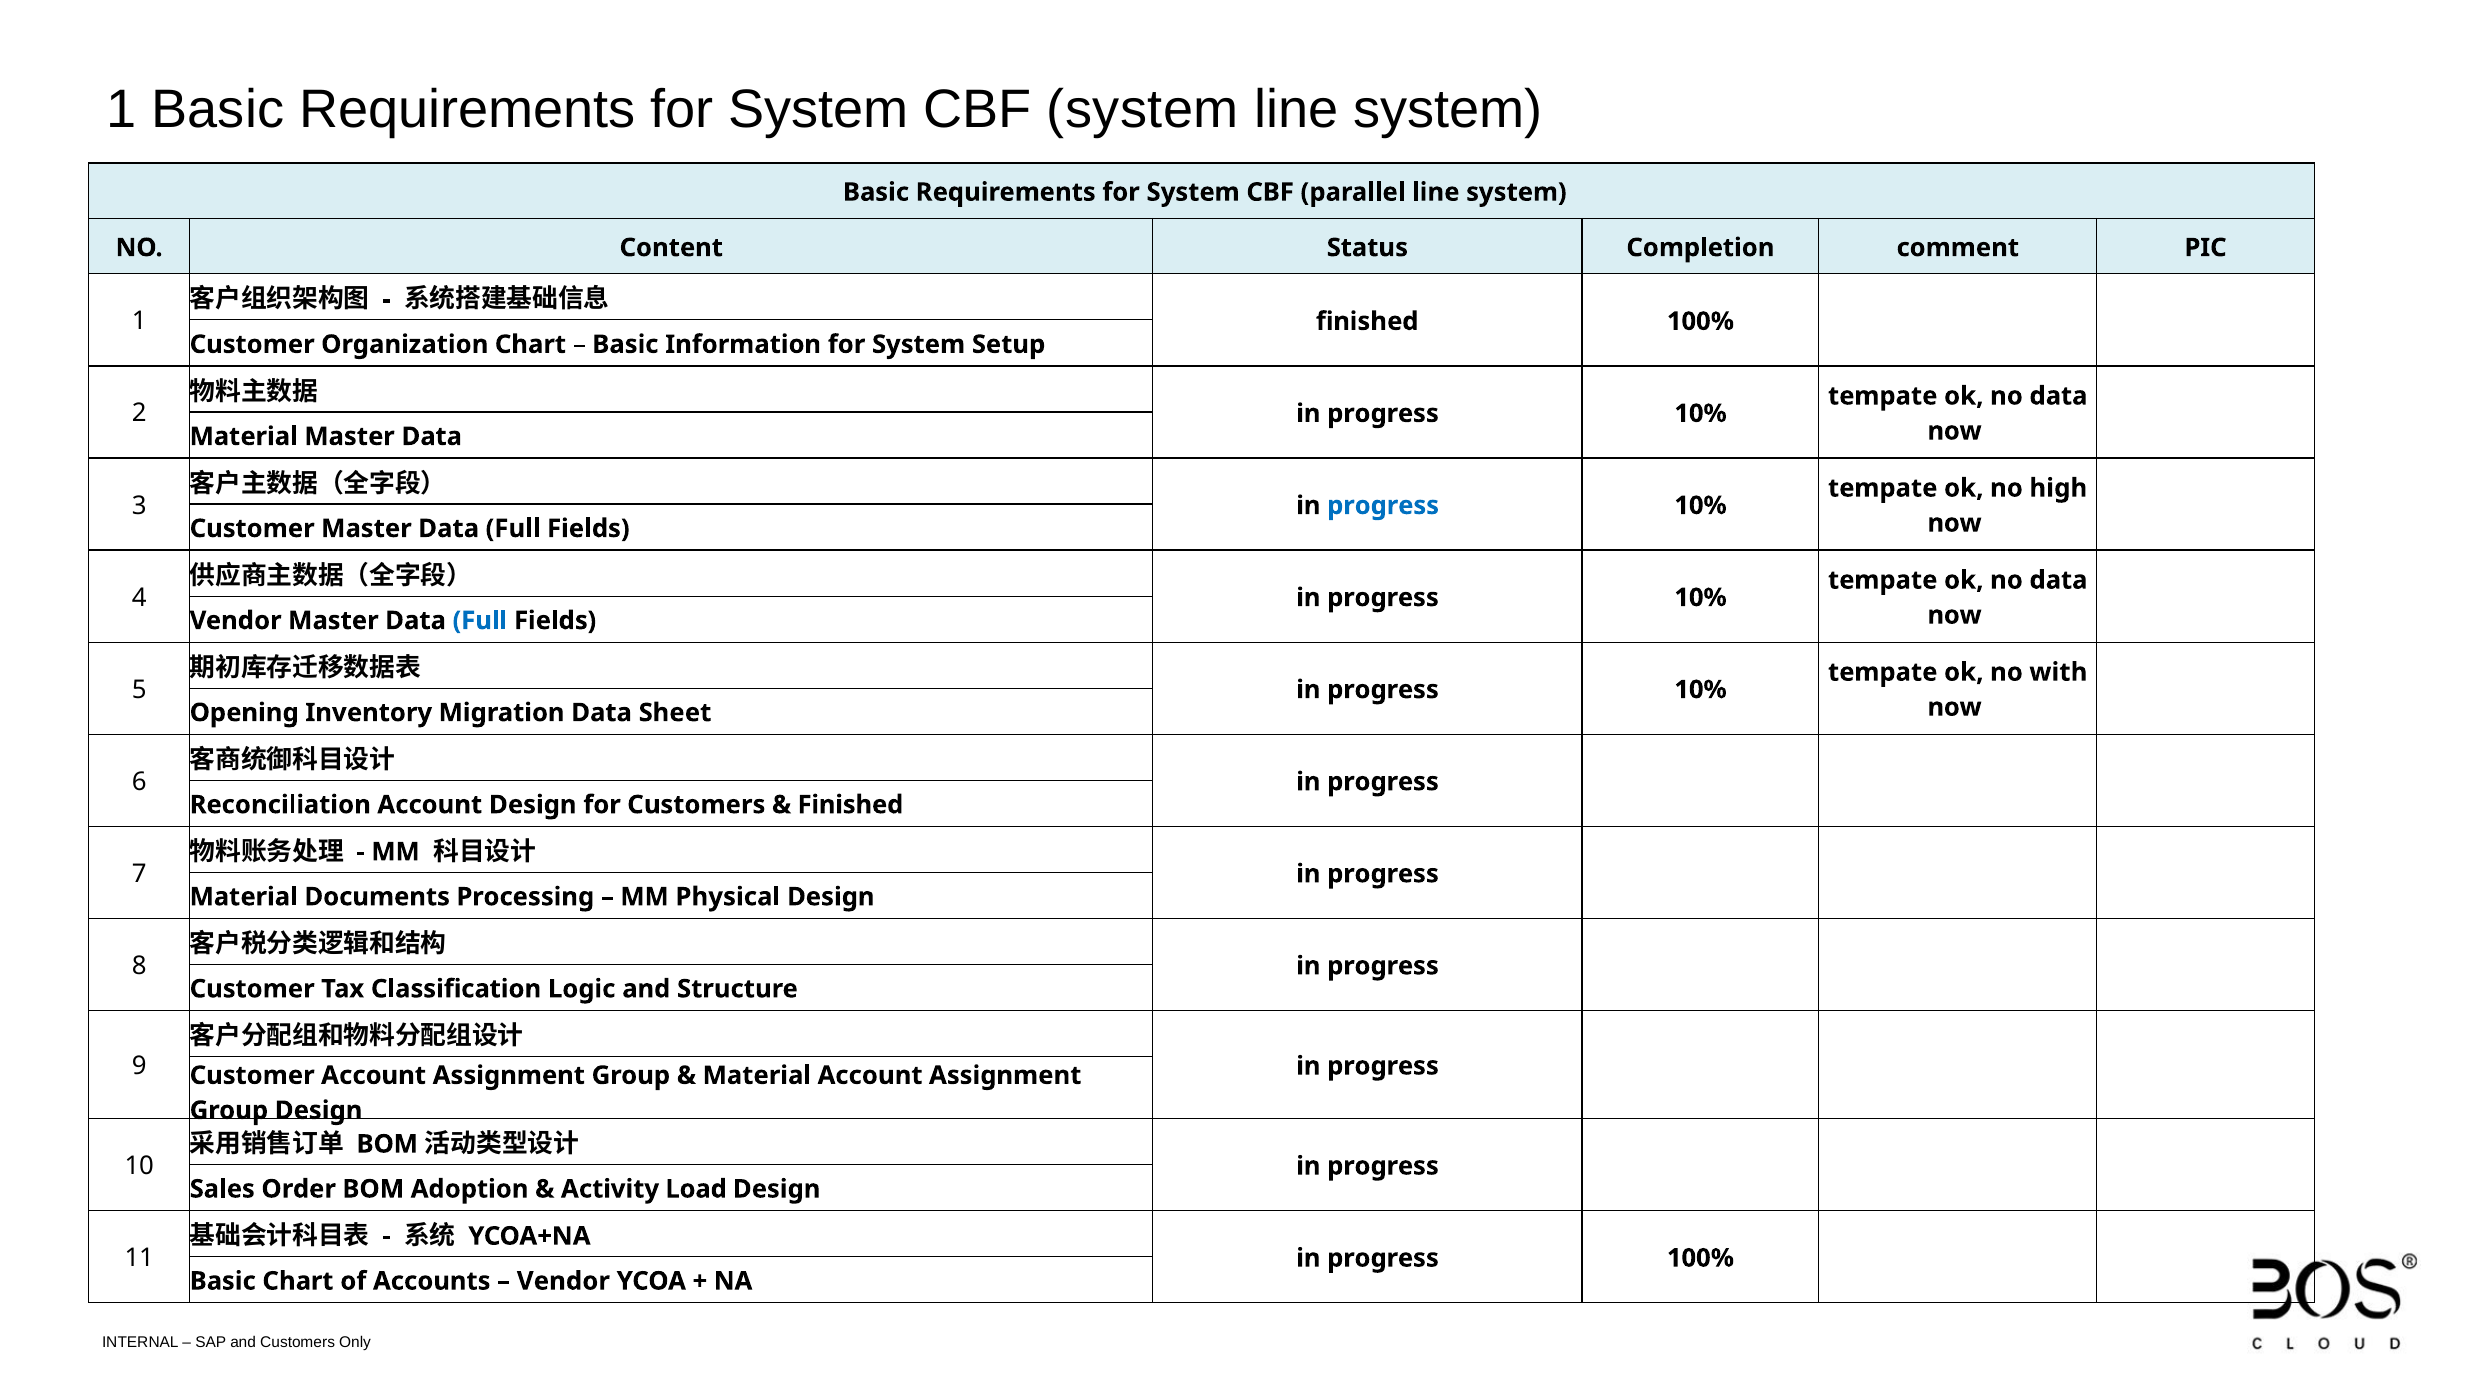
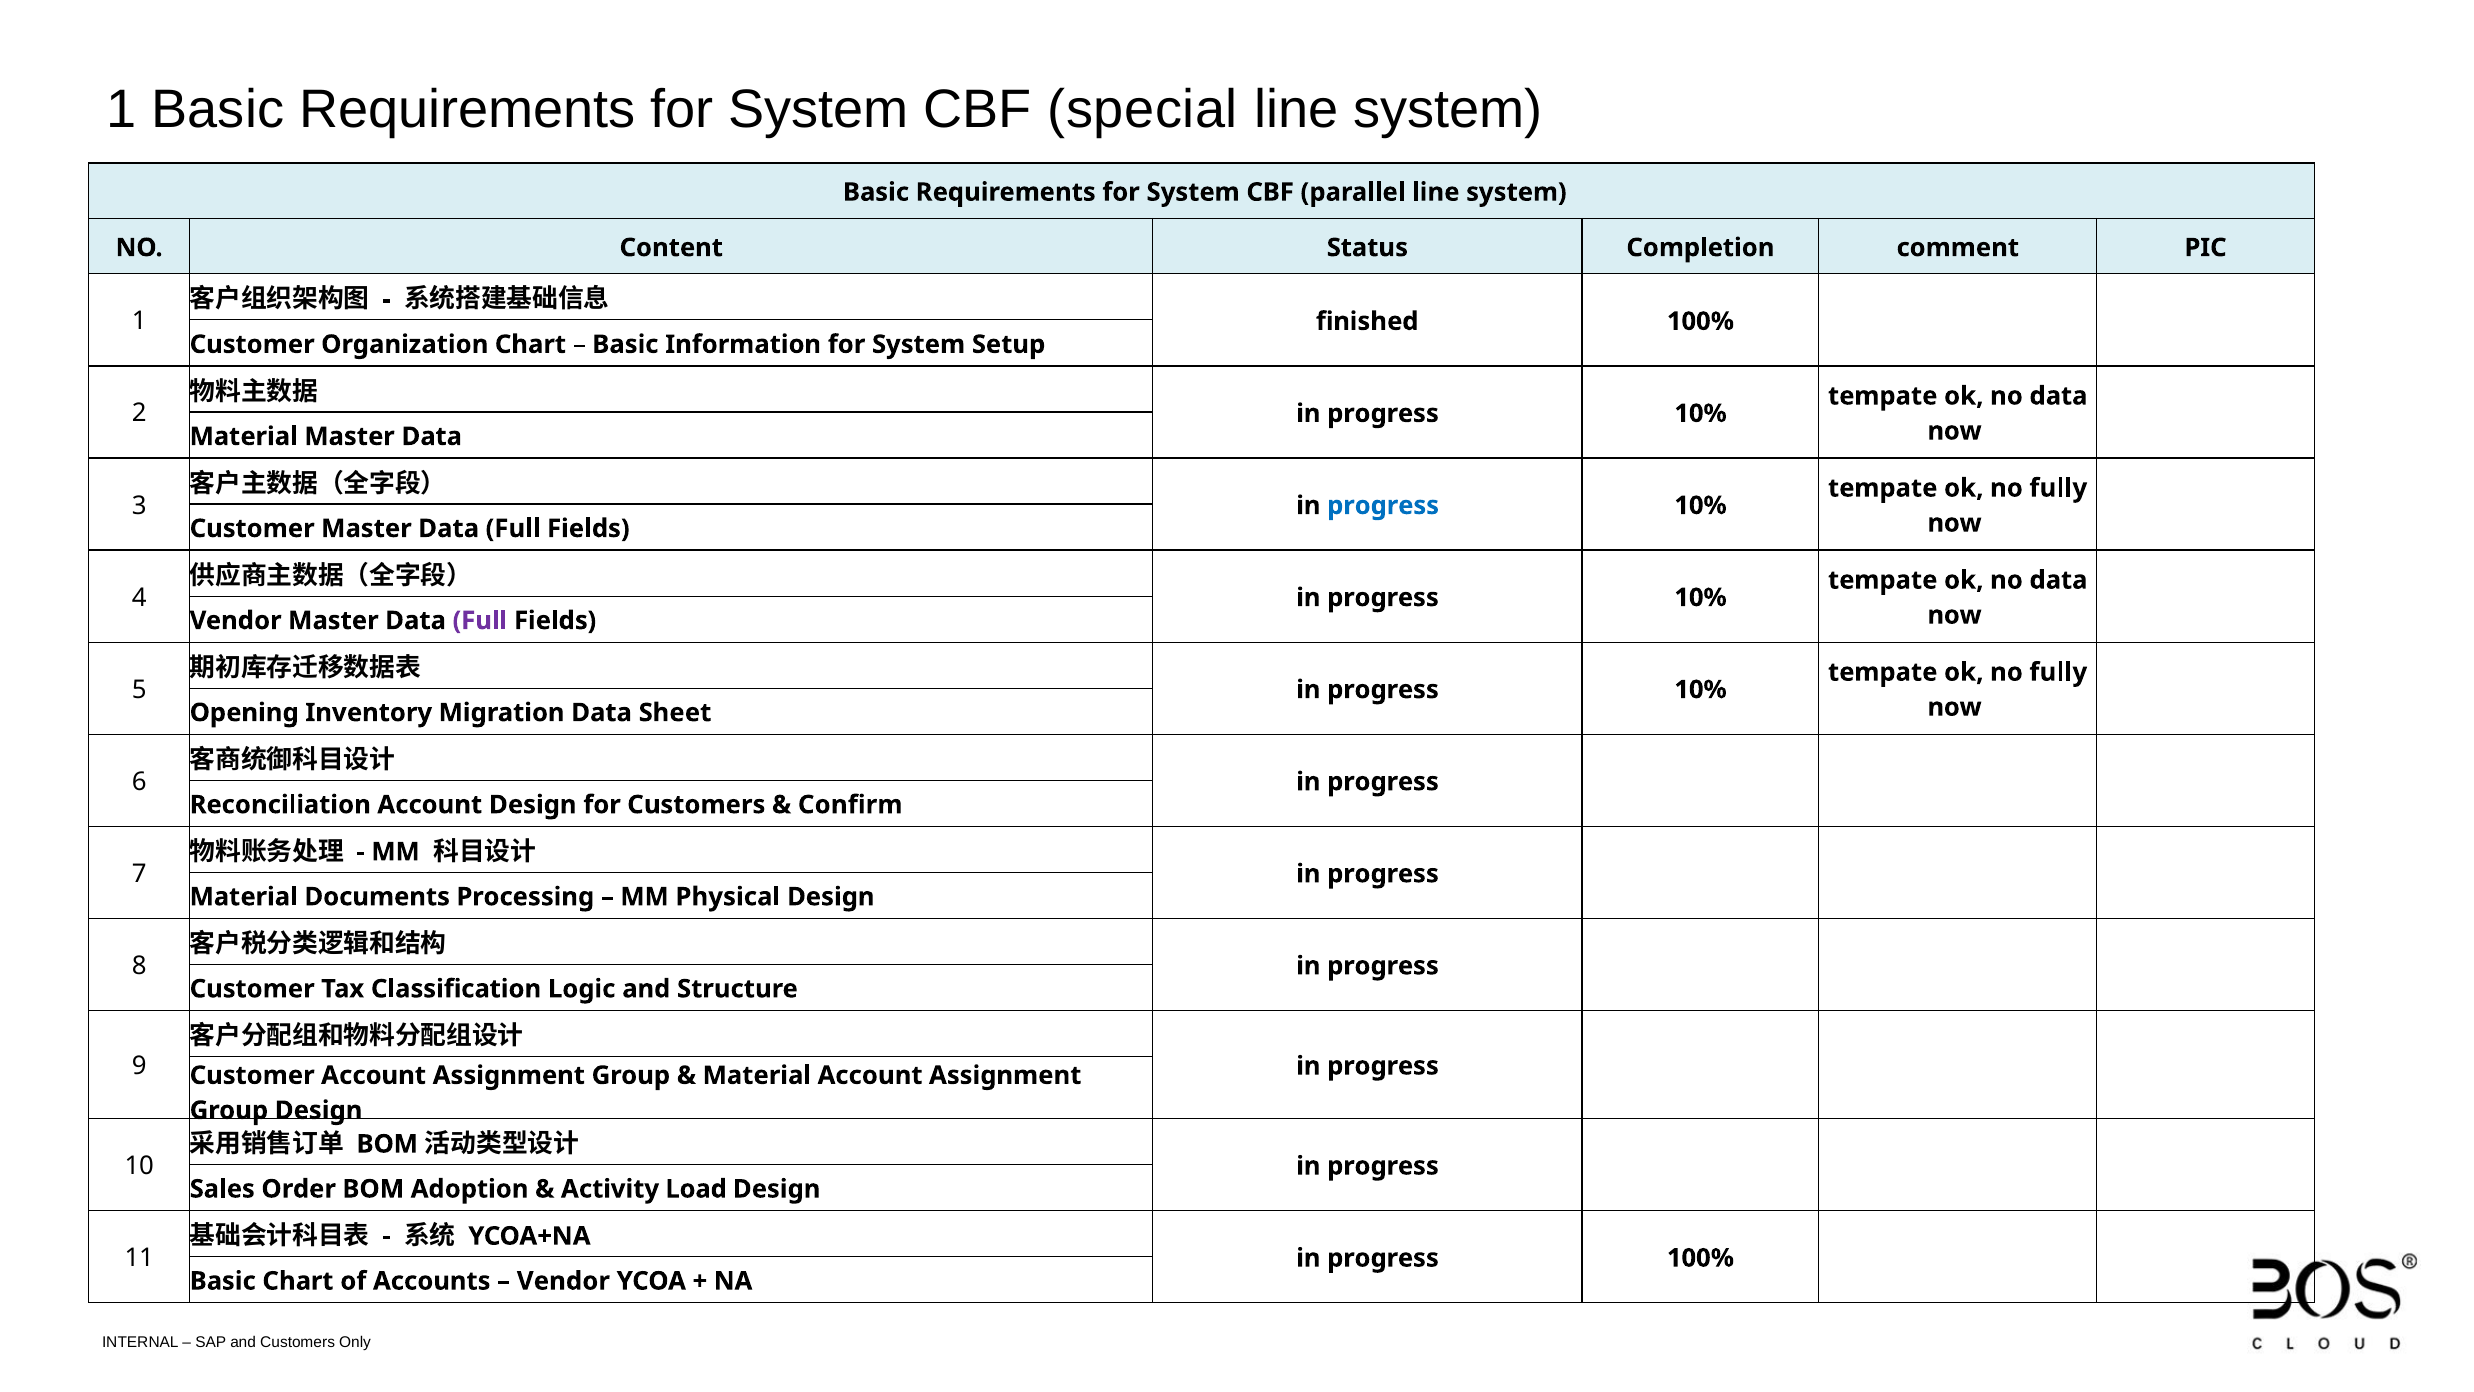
CBF system: system -> special (1143, 109)
high: high -> fully (2058, 488)
Full colour: blue -> purple (480, 620)
with: with -> fully (2058, 672)
Finished: Finished -> Confirm (850, 804)
